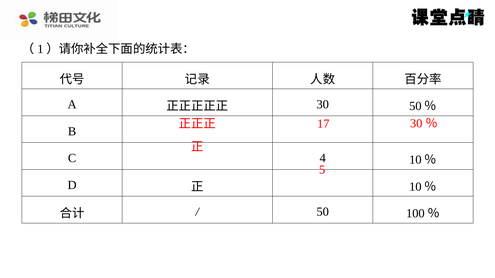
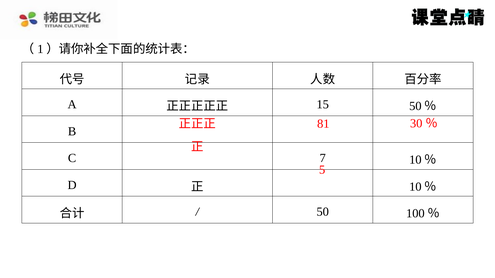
30: 30 -> 15 (323, 105)
17: 17 -> 81 (323, 124)
4: 4 -> 7 (323, 158)
